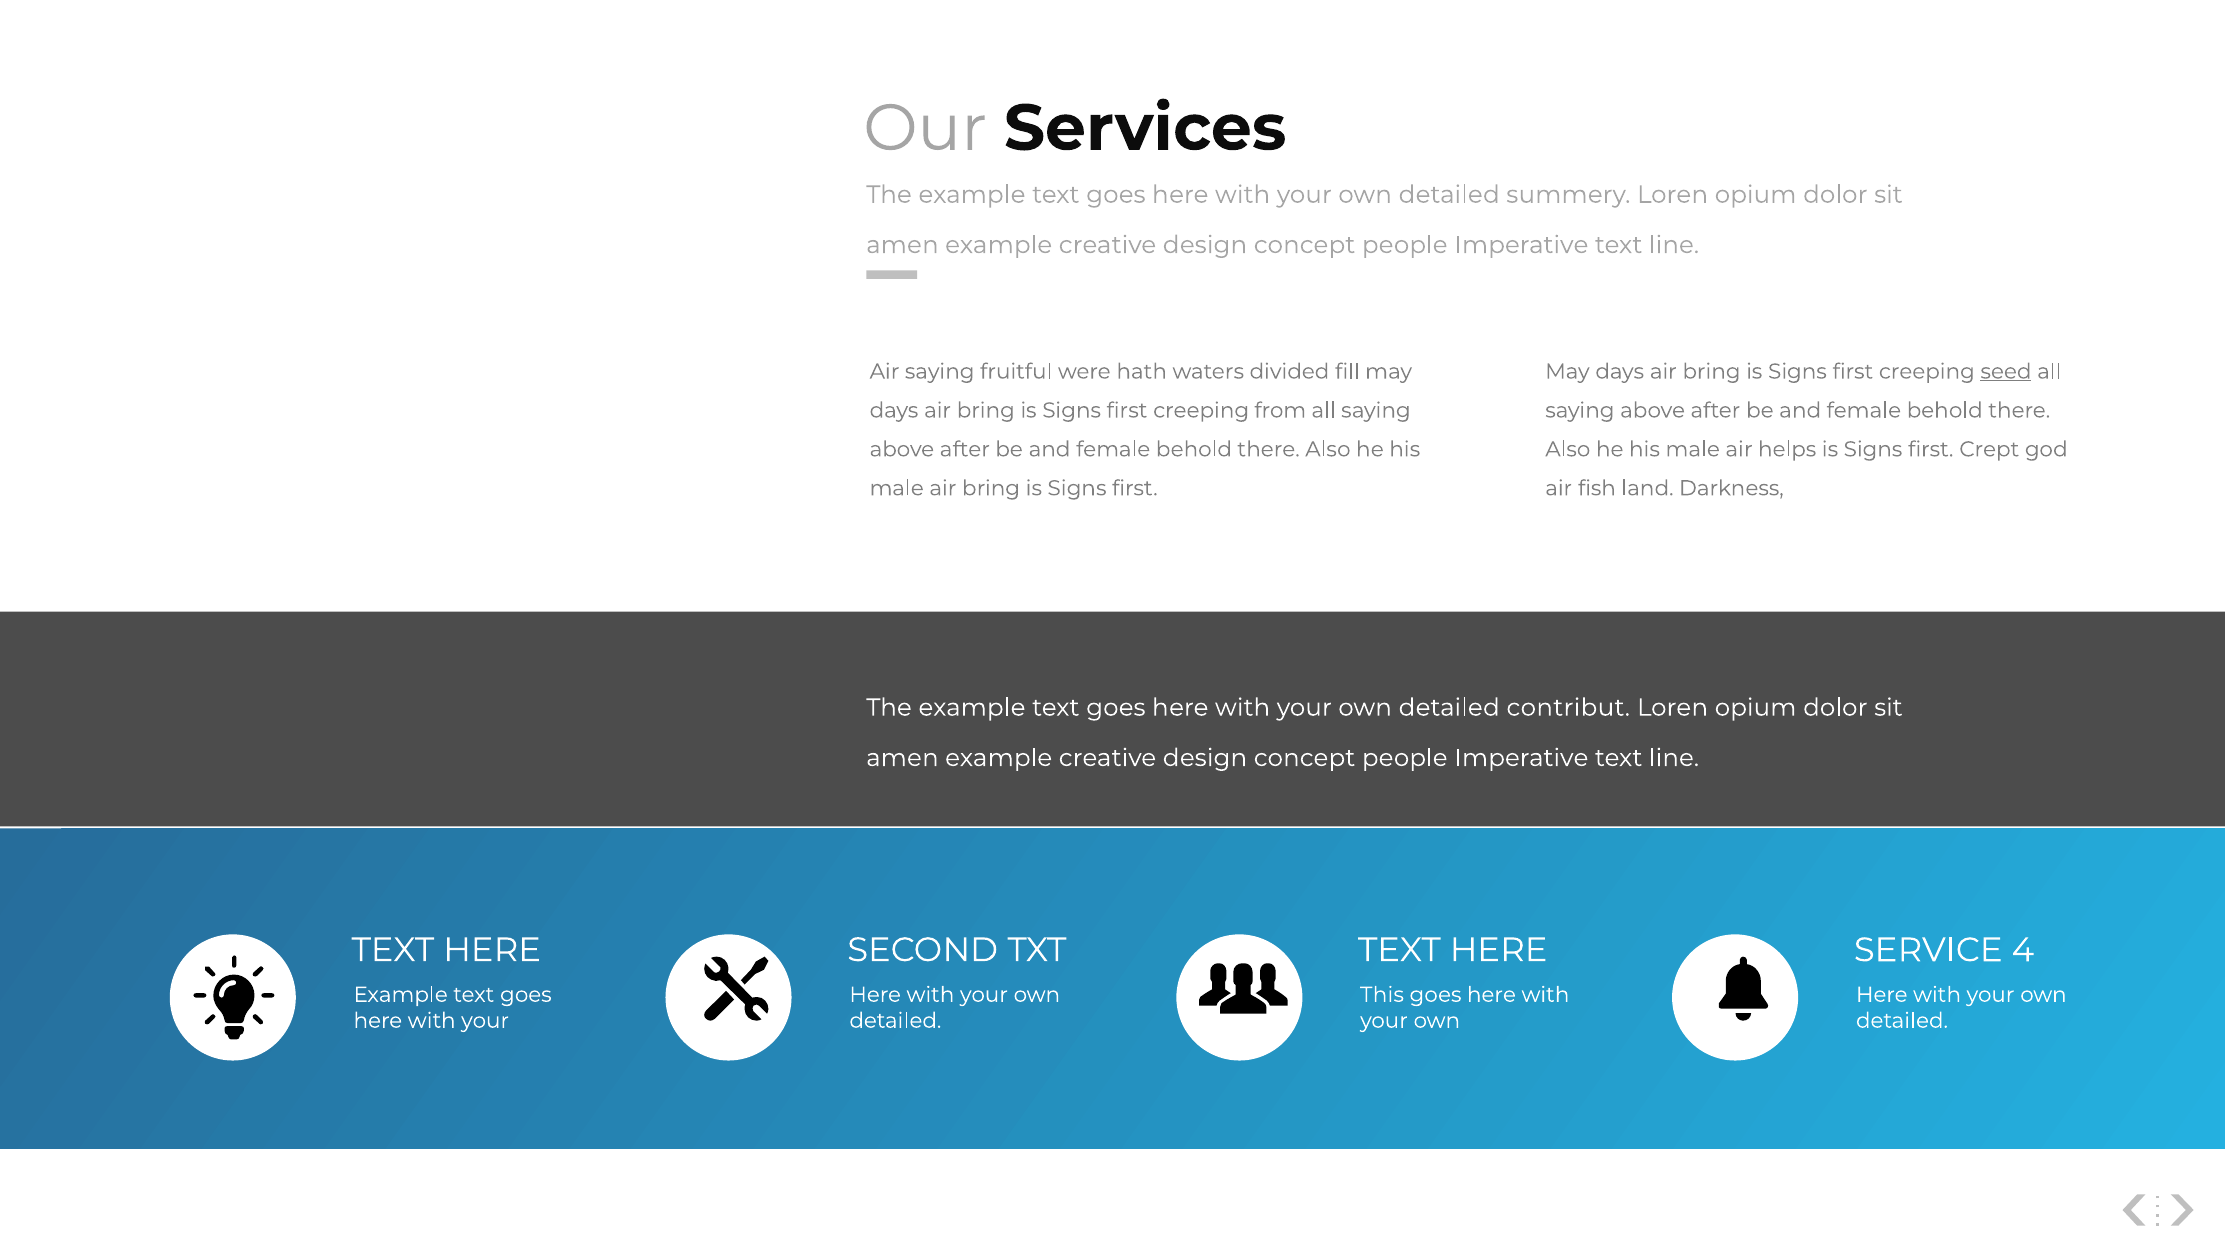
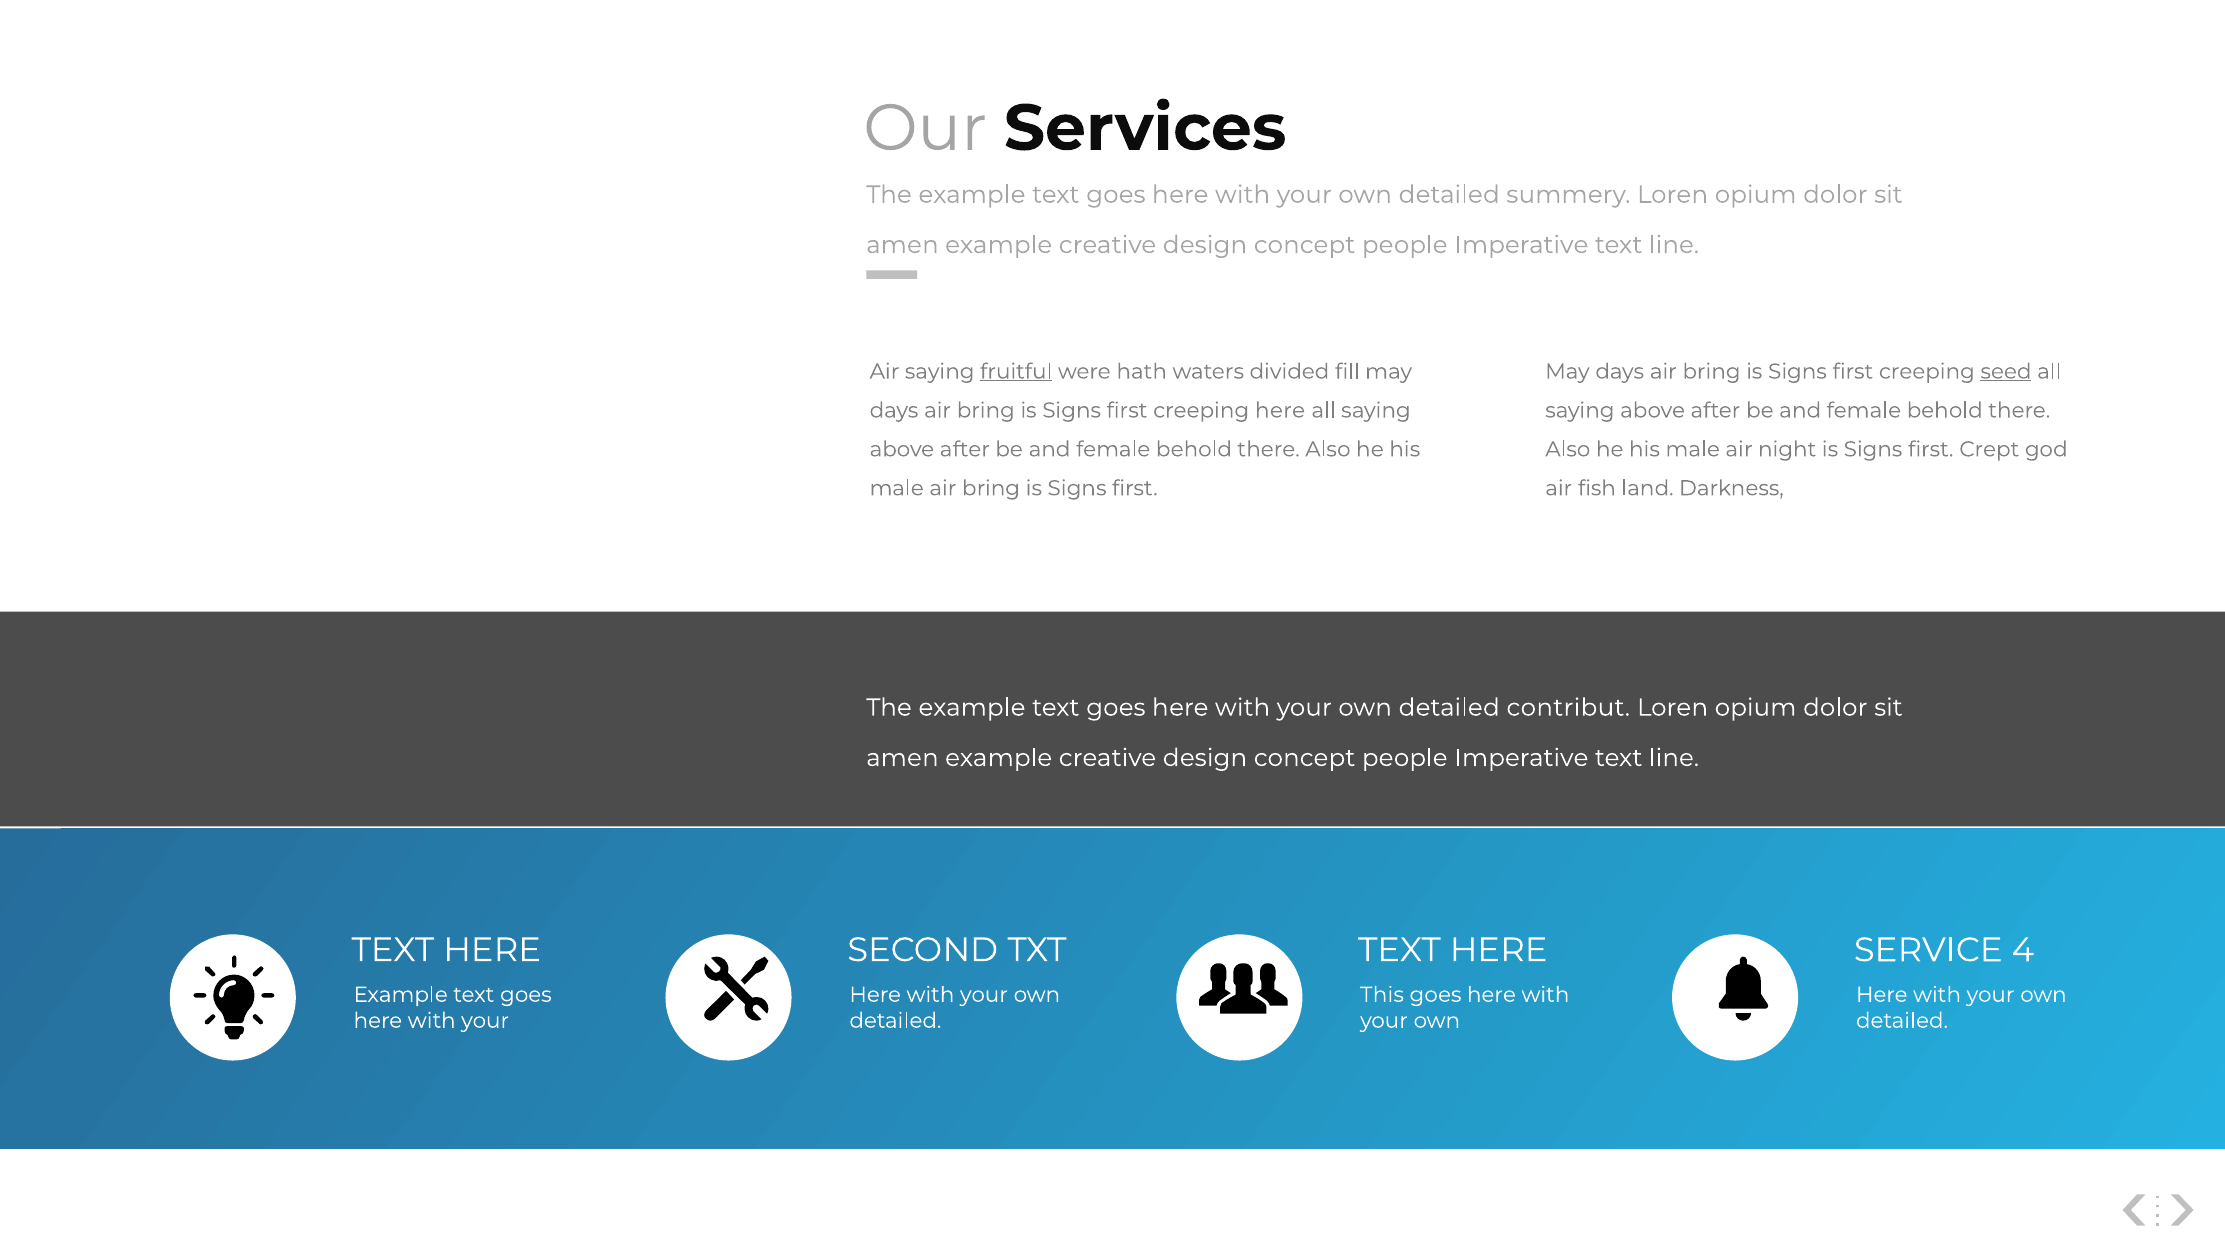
fruitful underline: none -> present (1016, 371)
creeping from: from -> here (1280, 410)
helps: helps -> night (1787, 449)
